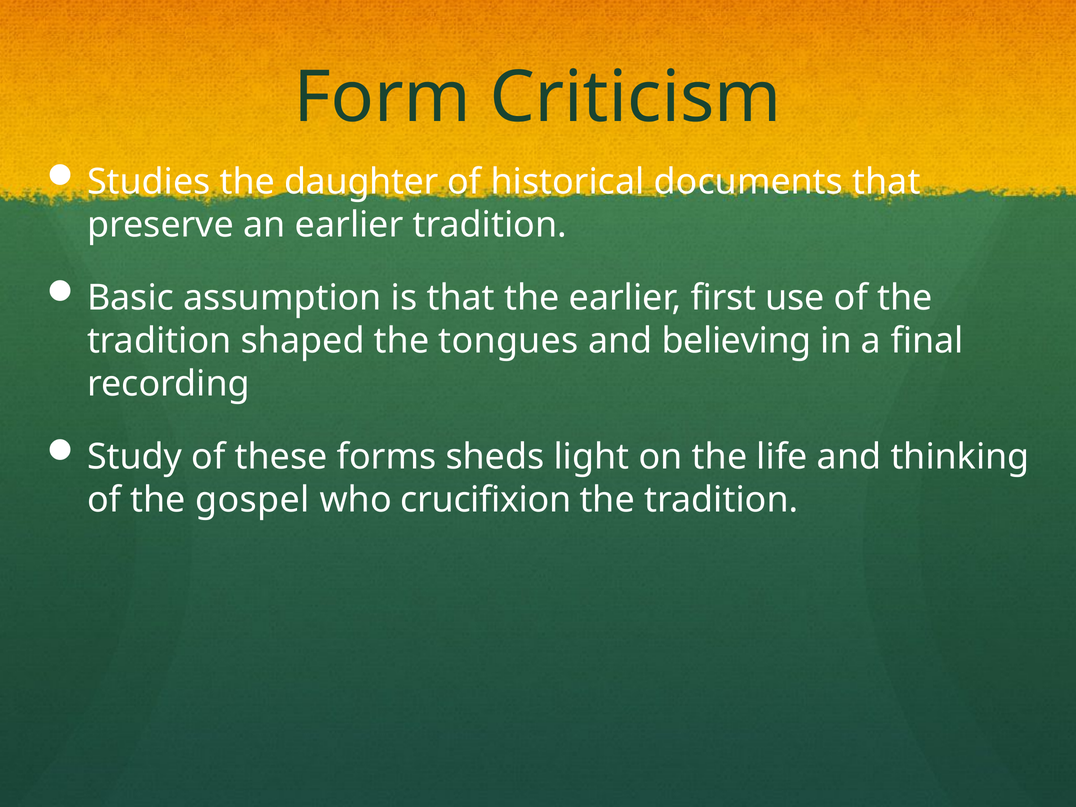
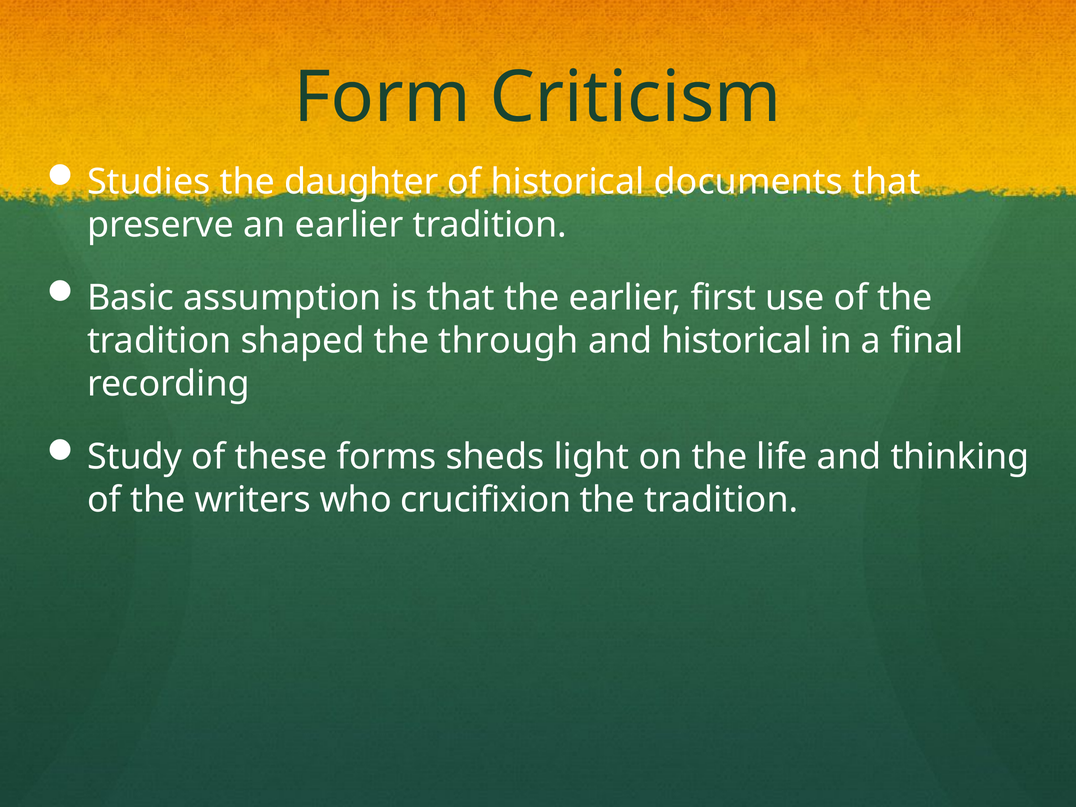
tongues: tongues -> through (508, 341)
and believing: believing -> historical (736, 341)
gospel: gospel -> writers (253, 500)
